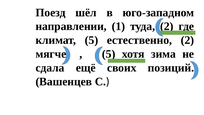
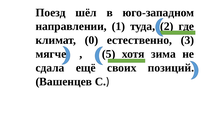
климат 5: 5 -> 0 (91, 40)
естественно 2: 2 -> 3 (187, 40)
